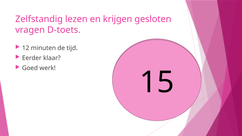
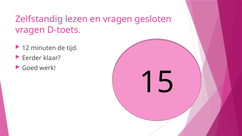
en krijgen: krijgen -> vragen (118, 19)
